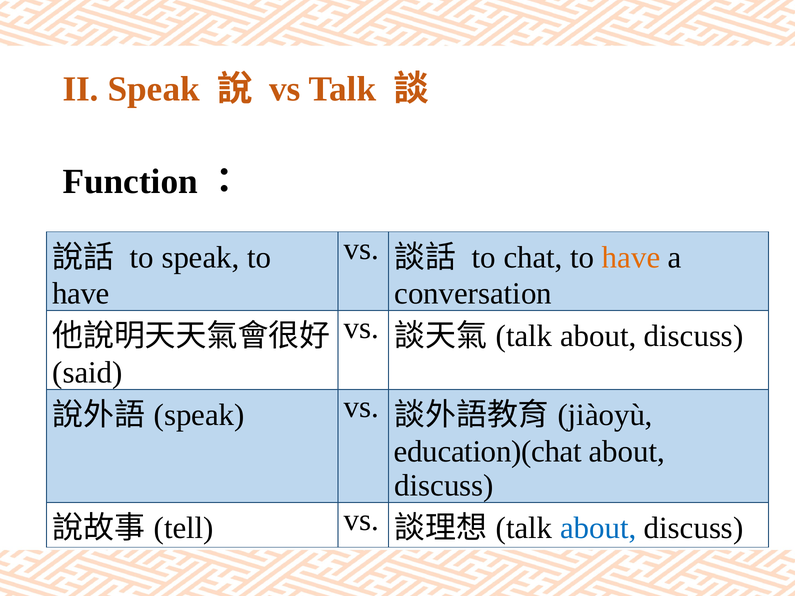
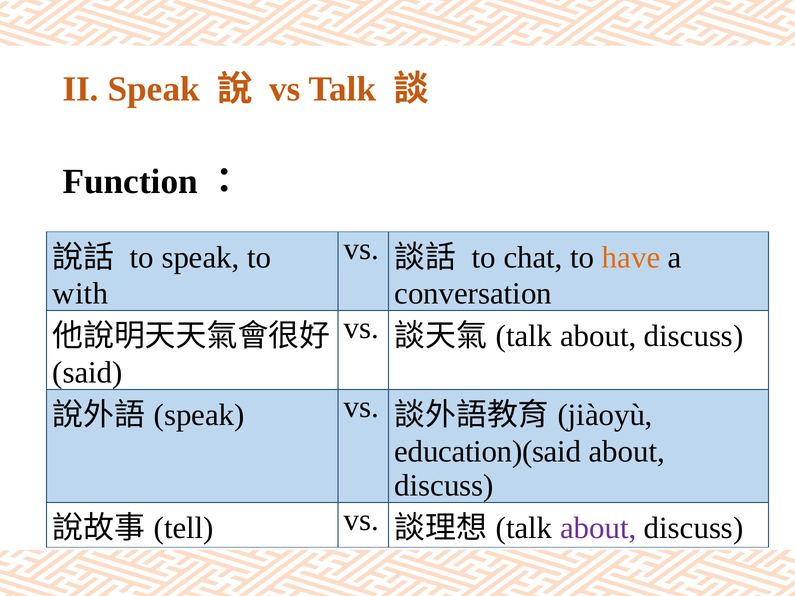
have: have -> with (80, 294)
education)(chat: education)(chat -> education)(said (488, 452)
about colour: blue -> purple (598, 528)
